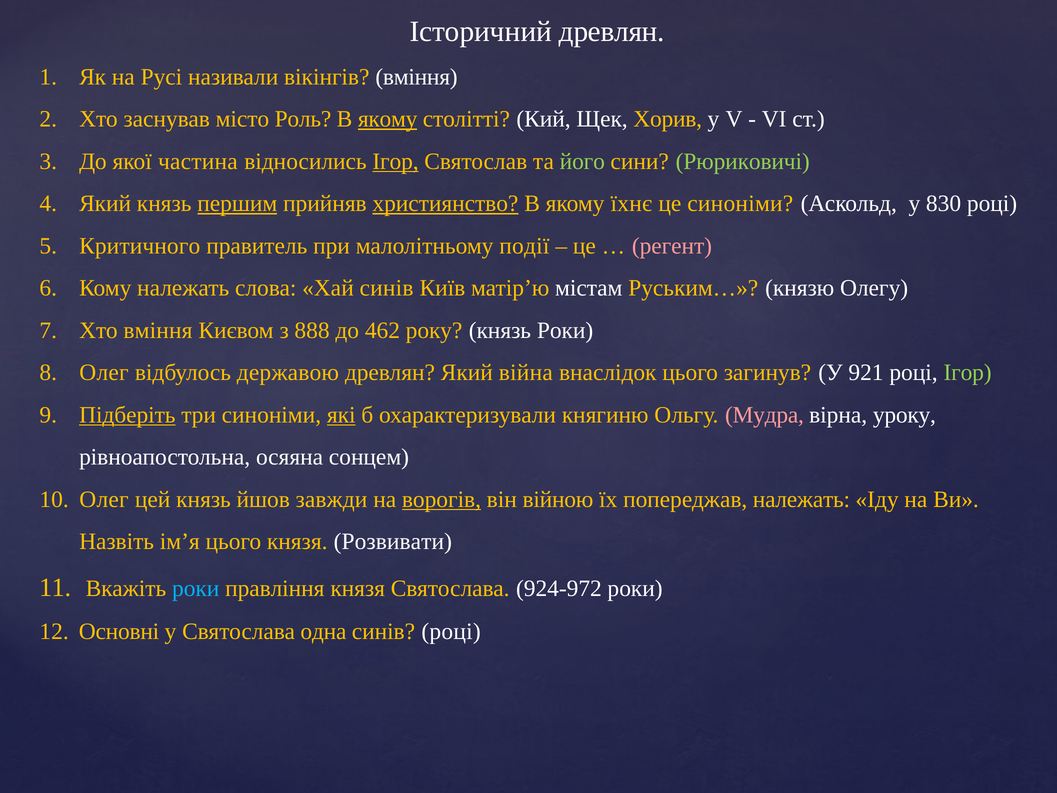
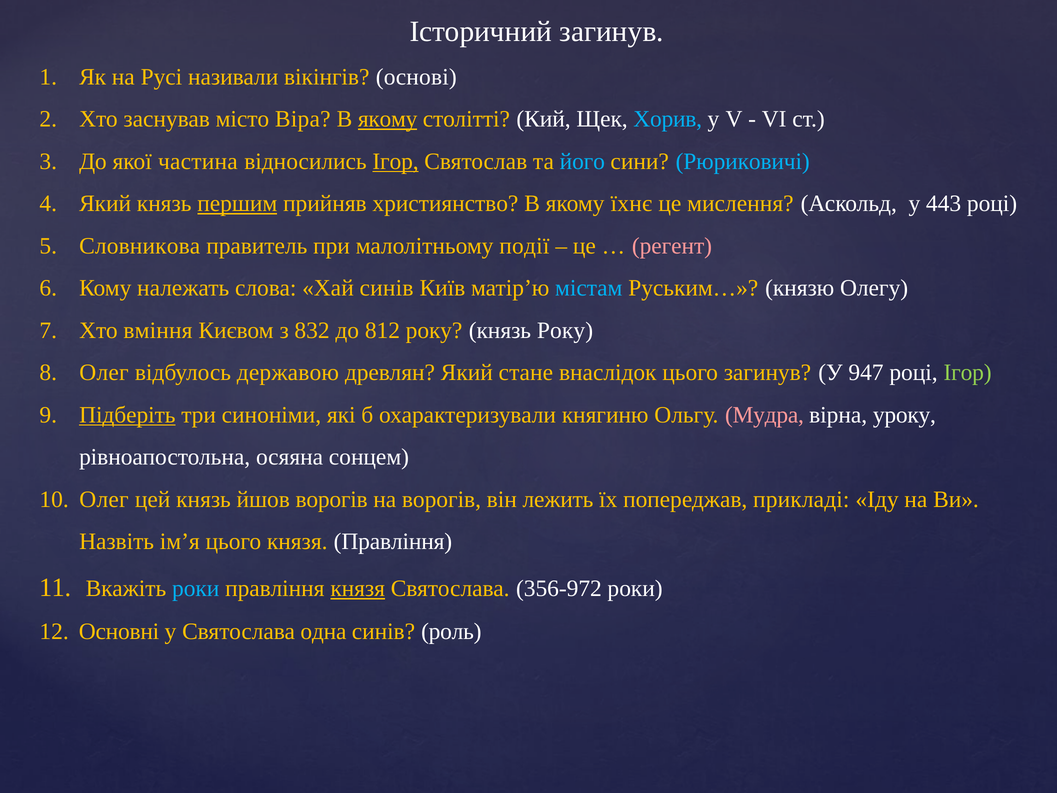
Історичний древлян: древлян -> загинув (612, 32)
вікінгів вміння: вміння -> основі (416, 77)
Роль: Роль -> Віра (303, 119)
Хорив colour: yellow -> light blue (668, 119)
його colour: light green -> light blue (582, 161)
Рюриковичі colour: light green -> light blue (743, 161)
християнство underline: present -> none (445, 204)
це синоніми: синоніми -> мислення (740, 204)
830: 830 -> 443 (944, 204)
Критичного: Критичного -> Словникова (140, 246)
містам colour: white -> light blue (589, 288)
888: 888 -> 832 (312, 330)
462: 462 -> 812 (382, 330)
князь Роки: Роки -> Року (565, 330)
війна: війна -> стане (526, 373)
921: 921 -> 947 (866, 373)
які underline: present -> none (341, 415)
йшов завжди: завжди -> ворогів (332, 499)
ворогів underline: present -> none (441, 499)
війною: війною -> лежить (558, 499)
попереджав належать: належать -> прикладі (801, 499)
князя Розвивати: Розвивати -> Правління (393, 542)
князя underline: none -> present (358, 589)
924-972: 924-972 -> 356-972 (559, 589)
синів році: році -> роль (451, 631)
